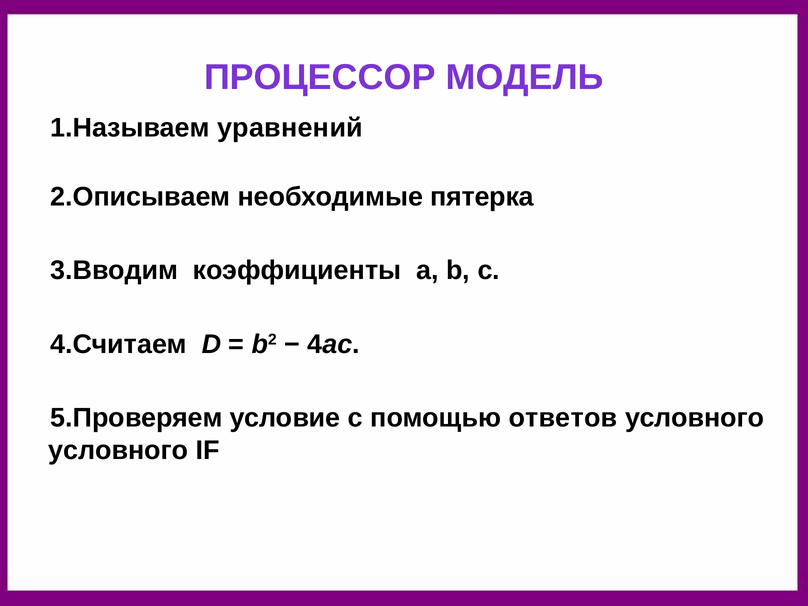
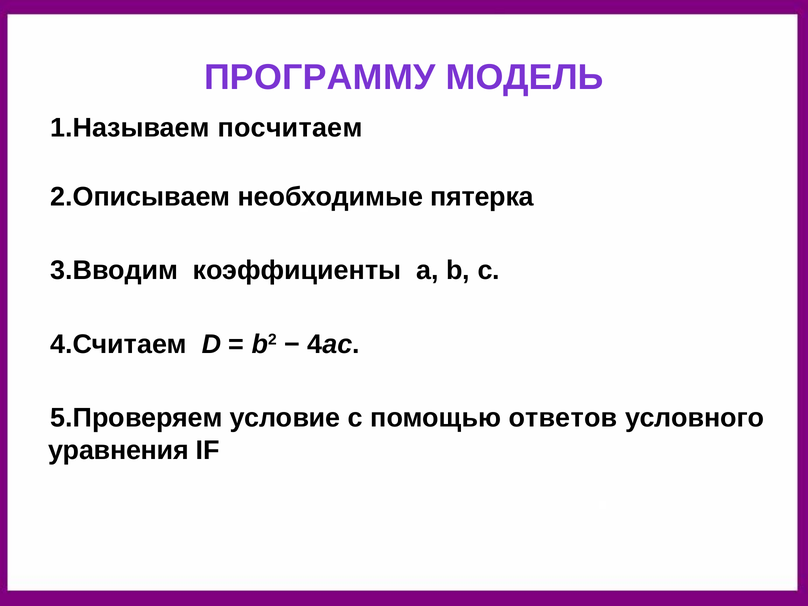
ПРОЦЕССОР: ПРОЦЕССОР -> ПРОГРАММУ (320, 77)
уравнений: уравнений -> посчитаем (290, 128)
условного: условного -> уравнения (118, 450)
